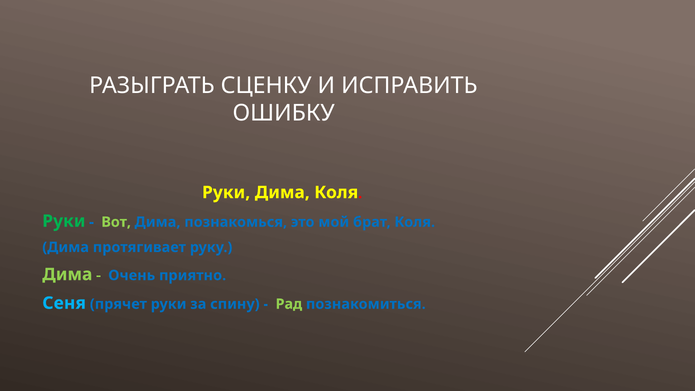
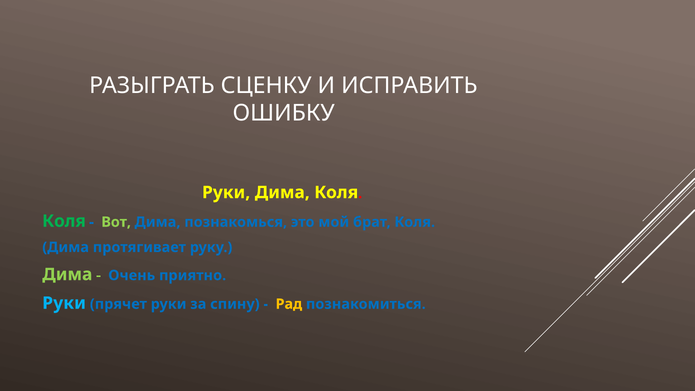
Руки: Руки -> Коля (64, 221)
Сеня: Сеня -> Руки (64, 303)
Рад colour: light green -> yellow (289, 304)
